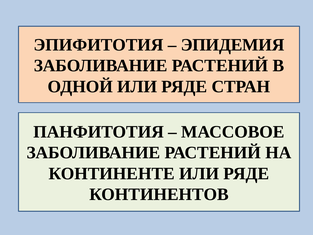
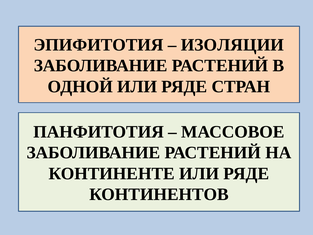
ЭПИДЕМИЯ: ЭПИДЕМИЯ -> ИЗОЛЯЦИИ (232, 45)
